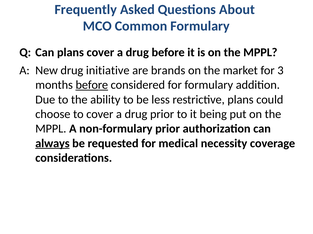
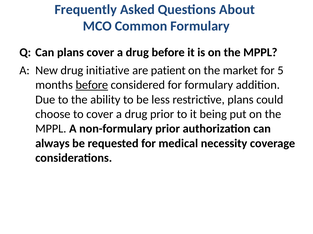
brands: brands -> patient (168, 71)
3: 3 -> 5 (280, 71)
always underline: present -> none (52, 144)
